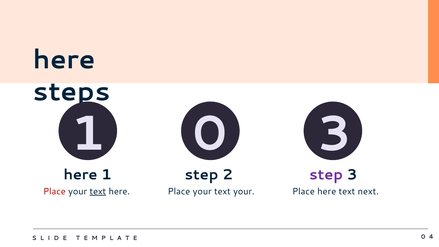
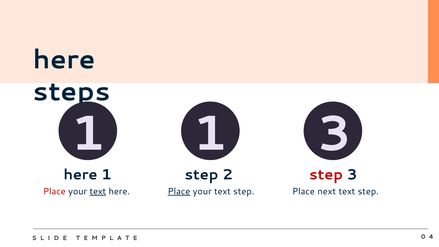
1 0: 0 -> 1 (210, 134)
step colour: purple -> red (326, 174)
Place underline: none -> present (179, 191)
your text your: your -> step (244, 191)
Place here: here -> next (327, 191)
next: next -> step (368, 191)
